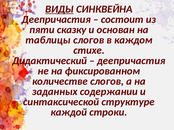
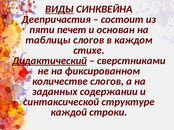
сказку: сказку -> печет (72, 30)
Дидактический underline: none -> present (50, 61)
деепричастия: деепричастия -> сверстниками (131, 61)
